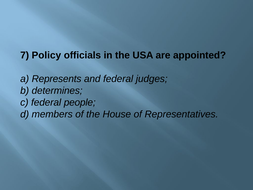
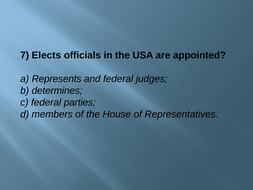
Policy: Policy -> Elects (46, 55)
people: people -> parties (80, 102)
